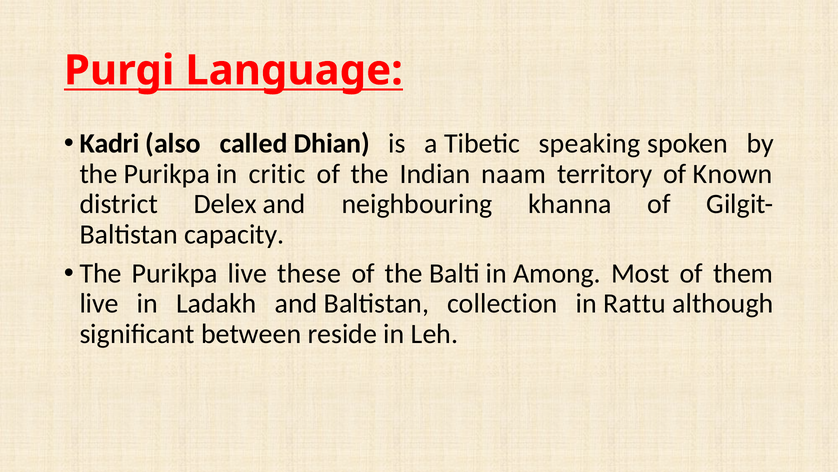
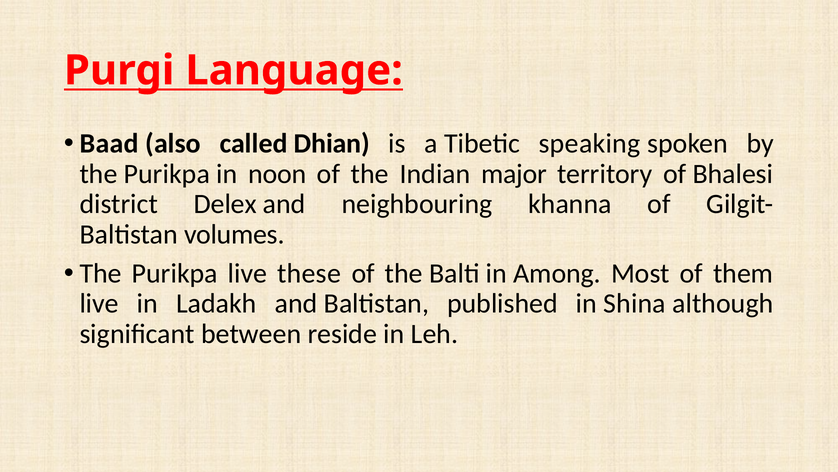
Kadri: Kadri -> Baad (109, 144)
critic: critic -> noon (277, 174)
naam: naam -> major (514, 174)
Known: Known -> Bhalesi (733, 174)
capacity: capacity -> volumes (234, 234)
collection: collection -> published (502, 303)
Rattu: Rattu -> Shina (635, 303)
